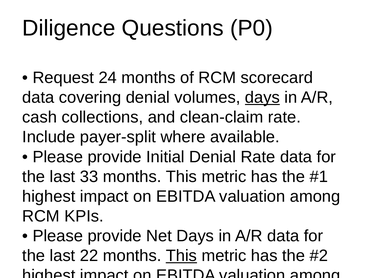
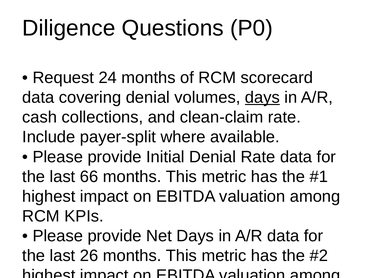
33: 33 -> 66 (89, 177)
22: 22 -> 26 (89, 256)
This underline: present -> none (181, 256)
